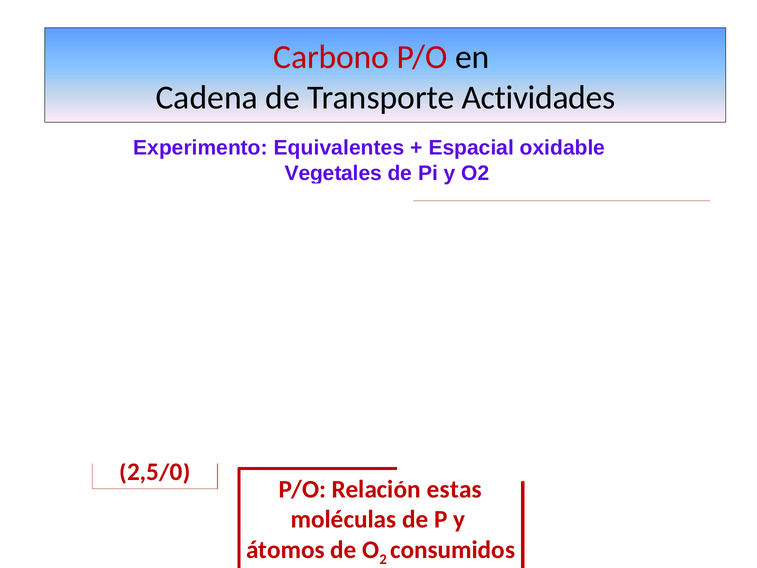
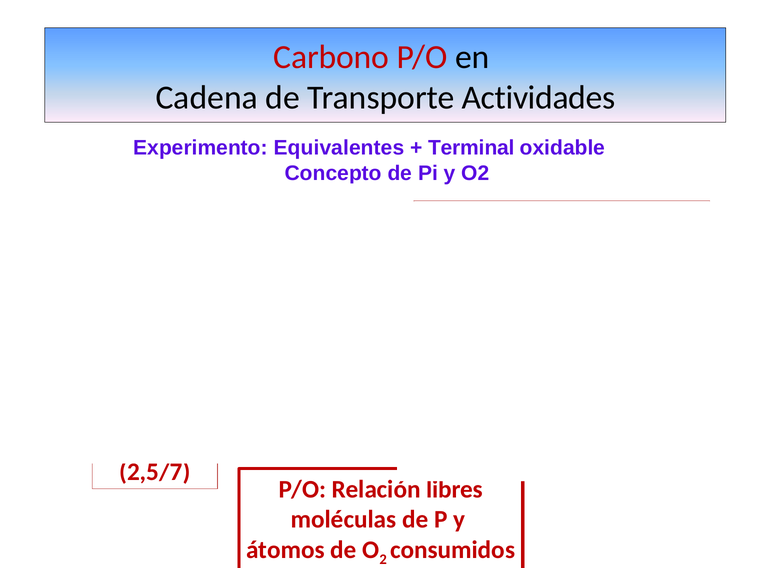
Espacial: Espacial -> Terminal (471, 148)
Vegetales: Vegetales -> Concepto (333, 173)
2,5/0: 2,5/0 -> 2,5/7 (155, 472)
estas: estas -> libres (455, 489)
